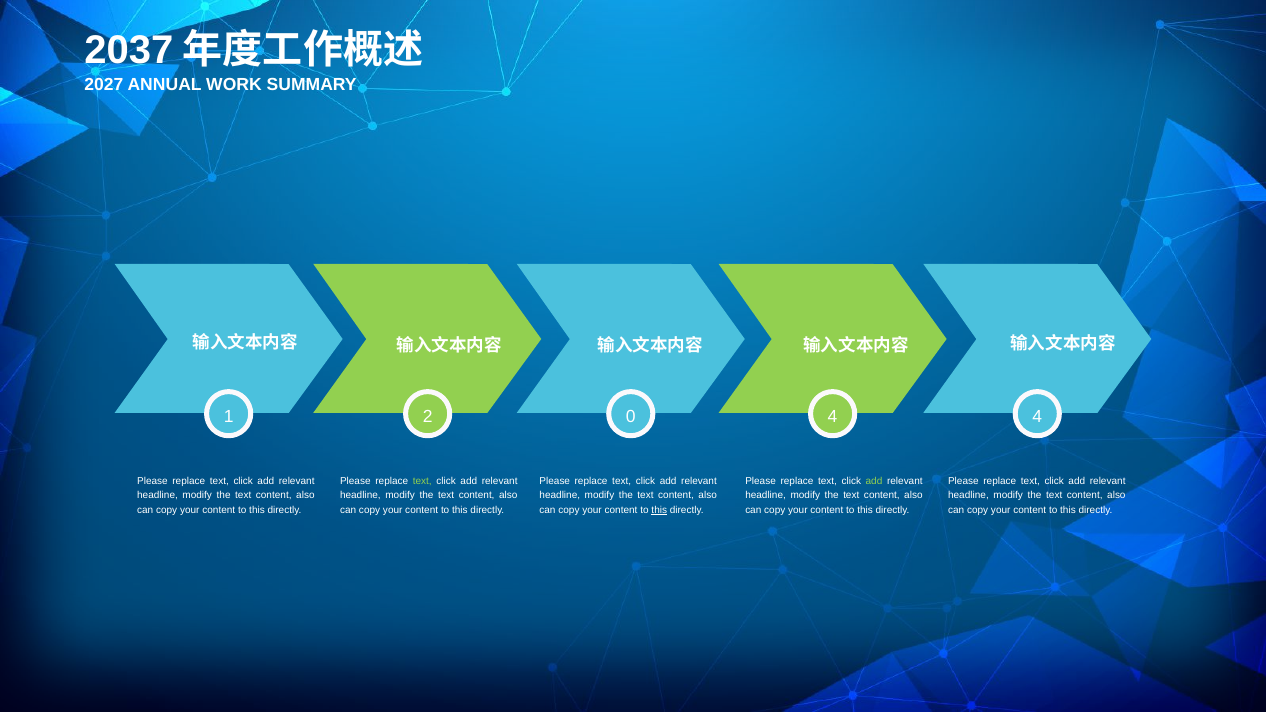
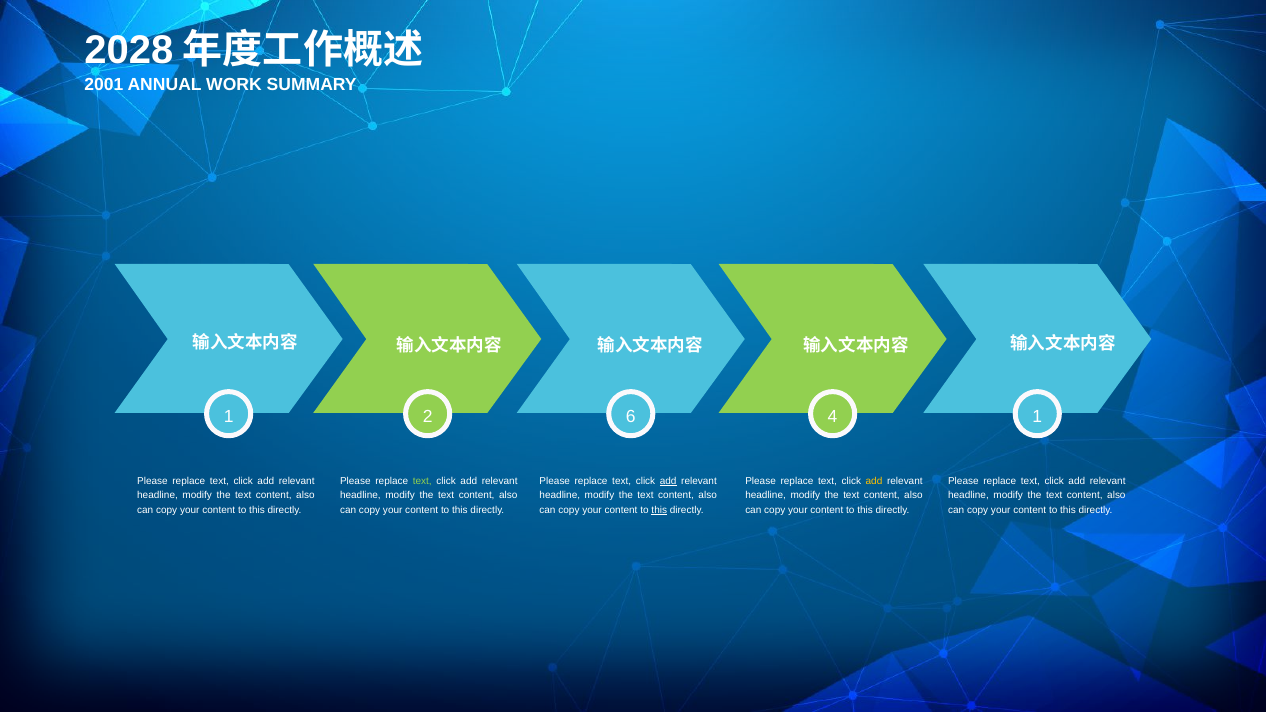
2037: 2037 -> 2028 (129, 50)
2027: 2027 -> 2001 (104, 85)
0: 0 -> 6 (631, 417)
4 4: 4 -> 1 (1037, 417)
add underline: none -> present (668, 481)
add colour: light green -> yellow (874, 481)
